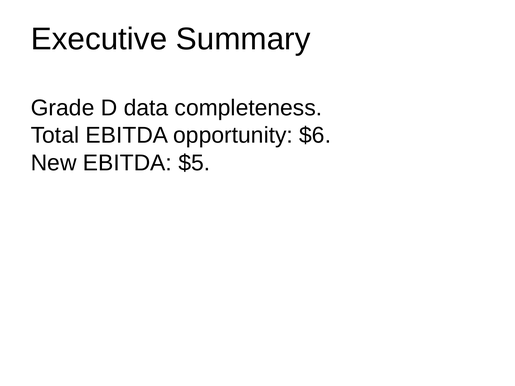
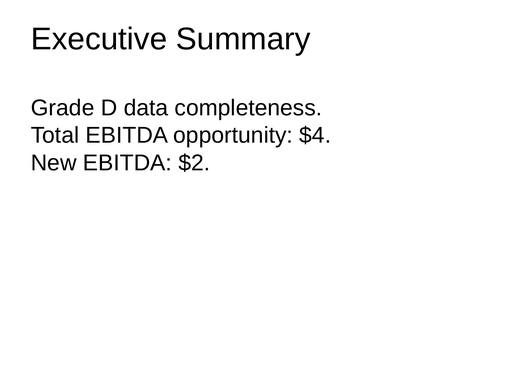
$6: $6 -> $4 (315, 135)
$5: $5 -> $2 (194, 163)
